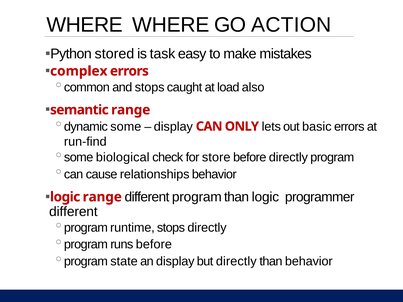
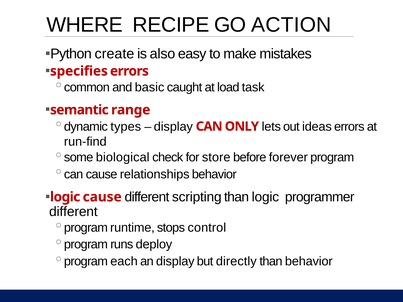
WHERE WHERE: WHERE -> RECIPE (171, 25)
stored: stored -> create (114, 54)
task: task -> also (163, 54)
complex: complex -> specifies (79, 71)
and stops: stops -> basic (150, 87)
also: also -> task (253, 87)
some: some -> types (126, 127)
basic: basic -> ideas (317, 127)
before directly: directly -> forever (288, 158)
logic range: range -> cause (102, 197)
different program: program -> scripting (197, 197)
stops directly: directly -> control (207, 228)
runs before: before -> deploy (154, 245)
state: state -> each (124, 261)
